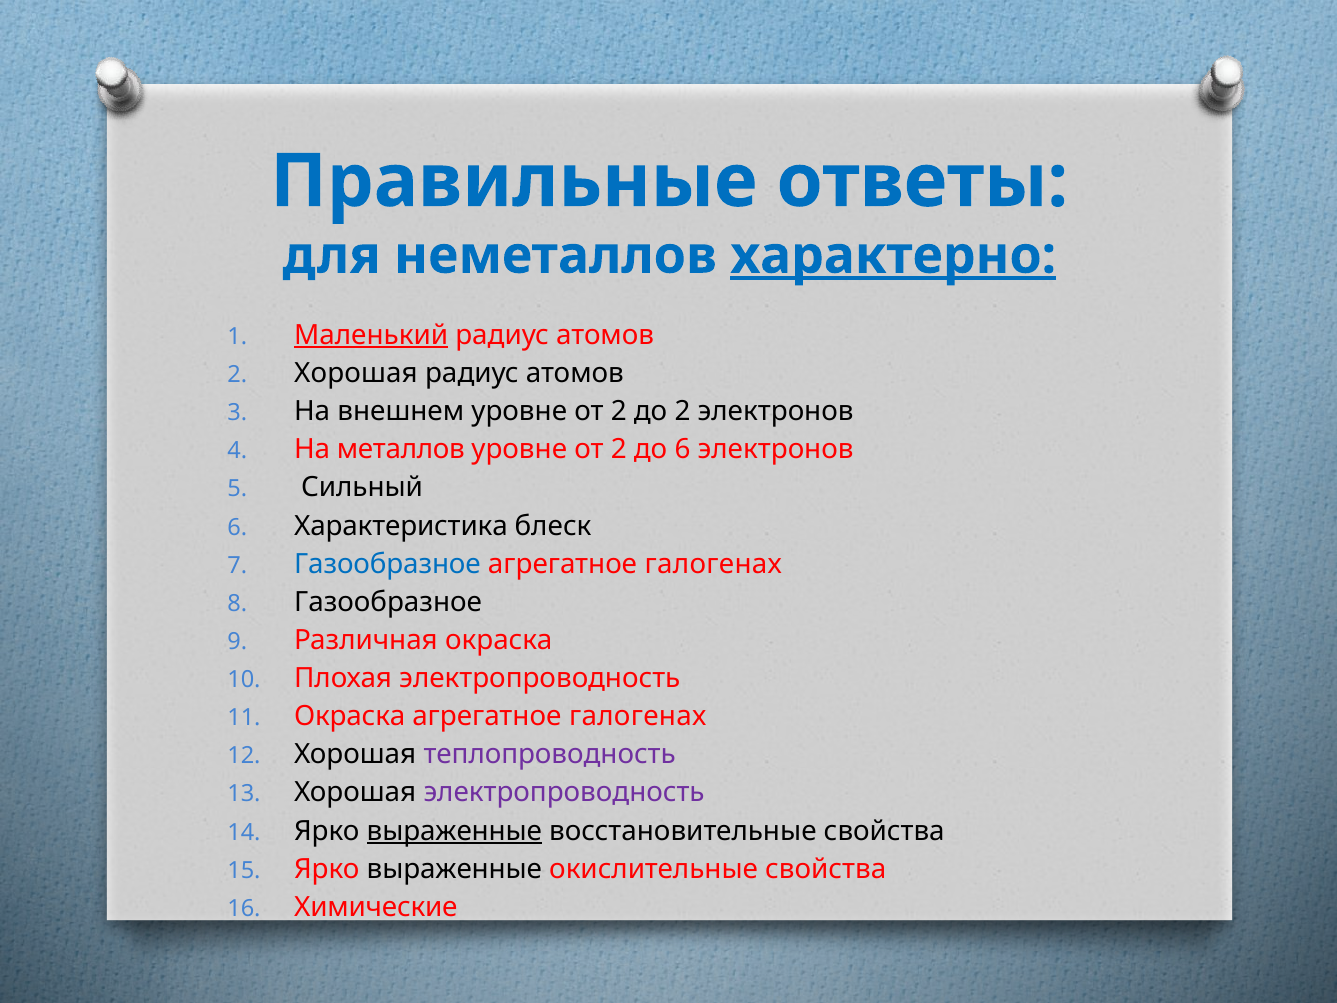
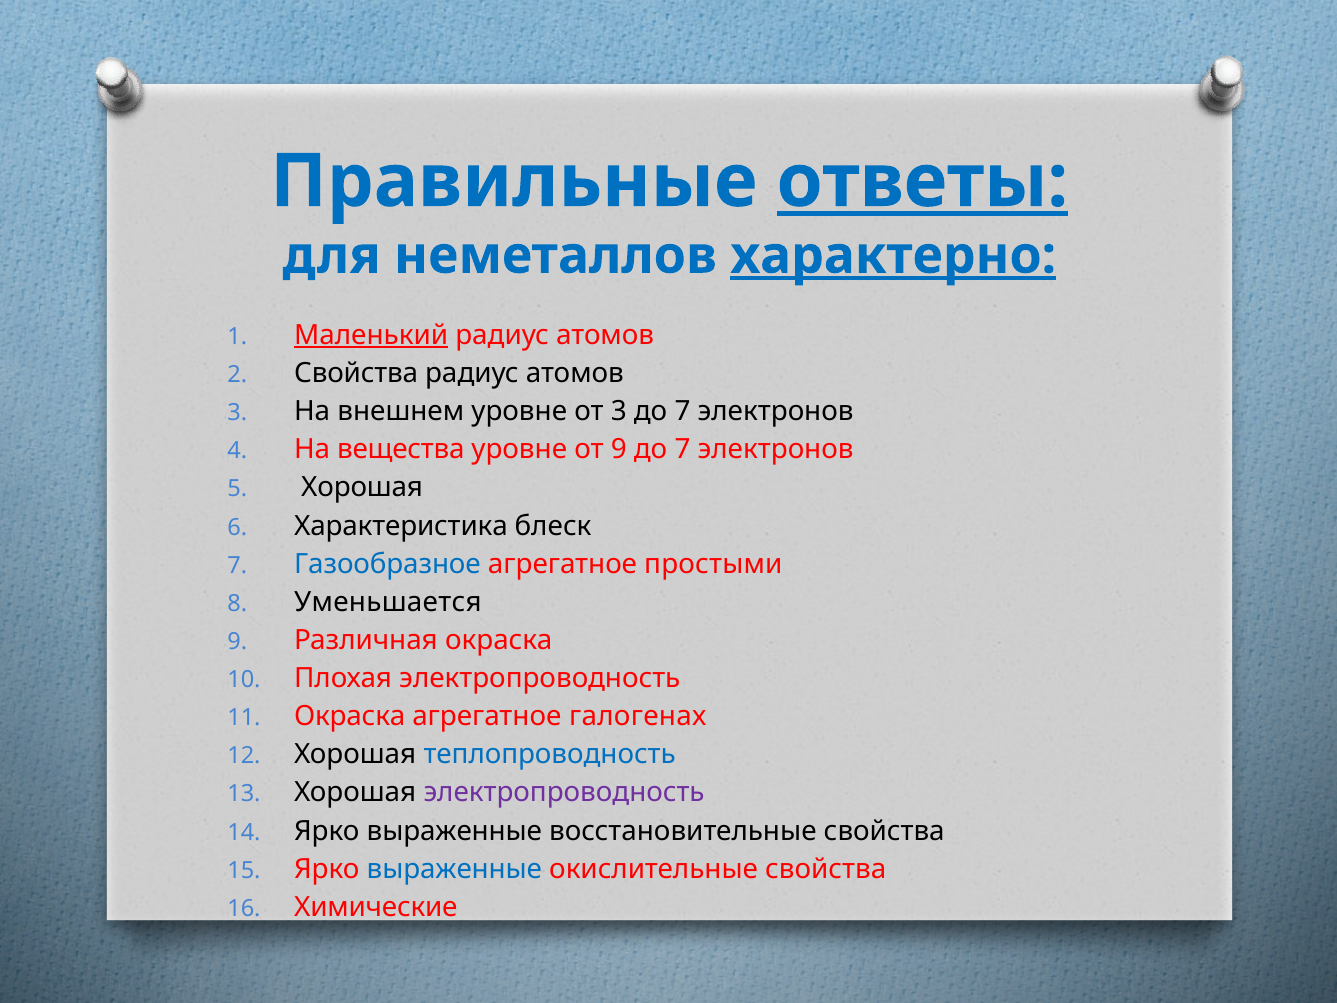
ответы underline: none -> present (922, 181)
Хорошая: Хорошая -> Свойства (356, 373)
внешнем уровне от 2: 2 -> 3 (619, 411)
2: 2 -> 7 (682, 411)
металлов: металлов -> вещества (401, 450)
2: 2 -> 9 (619, 450)
6: 6 -> 7 (682, 450)
Сильный: Сильный -> Хорошая (362, 488)
галогенах: галогенах -> простыми (713, 564)
8 Газообразное: Газообразное -> Уменьшается (388, 602)
теплопроводность colour: purple -> blue (550, 754)
выраженные underline: present -> none (454, 831)
выраженные colour: black -> blue (454, 869)
